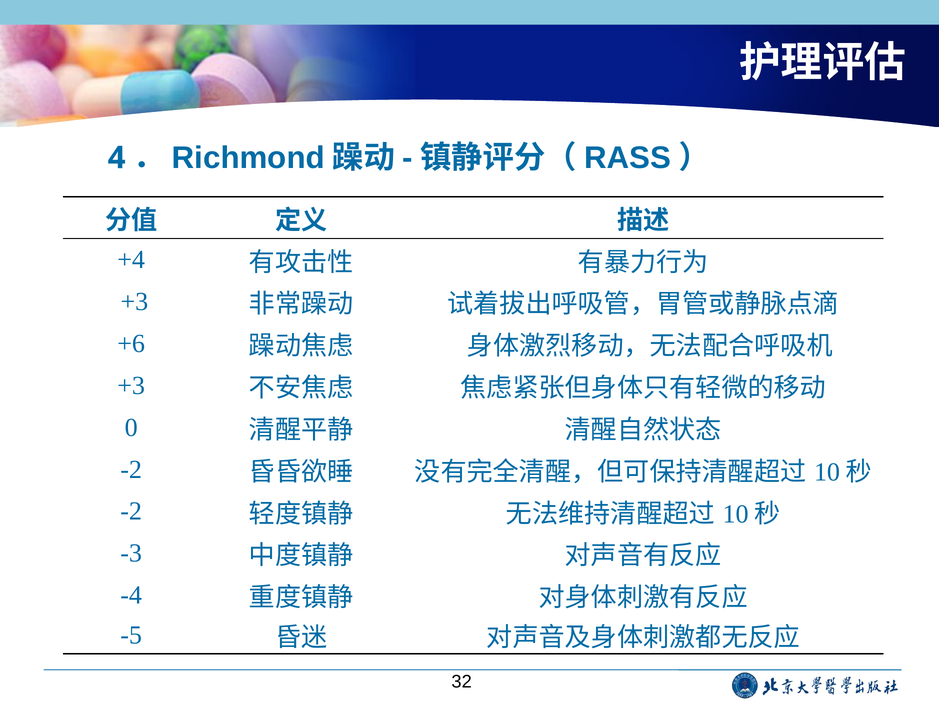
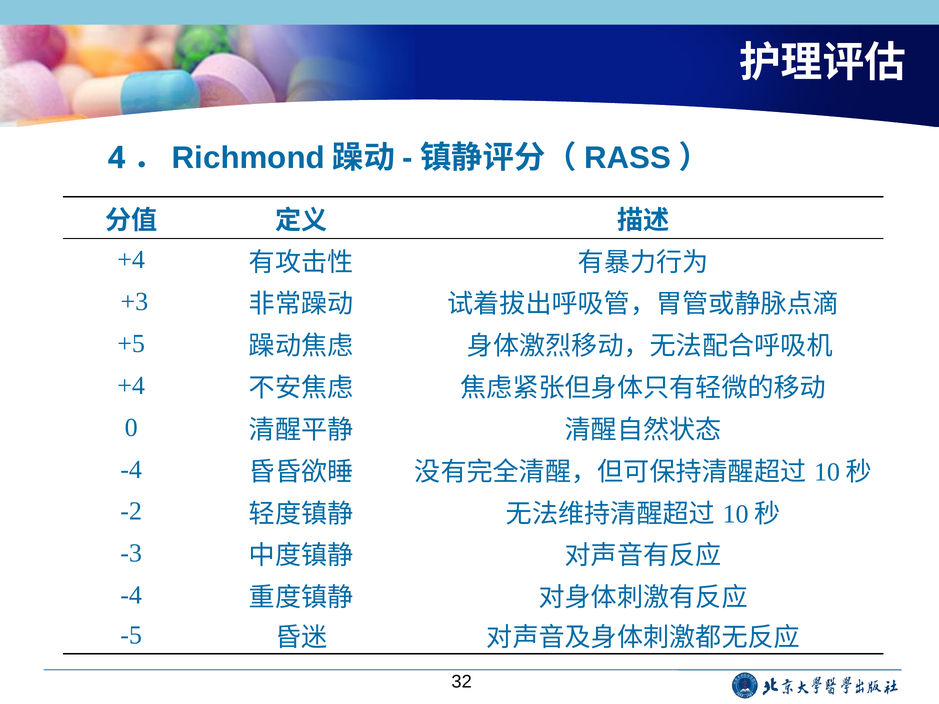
+6: +6 -> +5 (131, 344)
+3: +3 -> +4 (131, 386)
-2: -2 -> -4 (131, 470)
